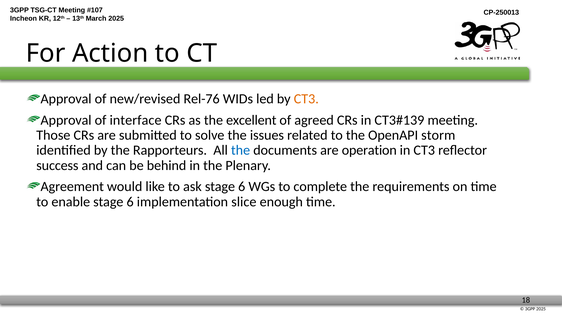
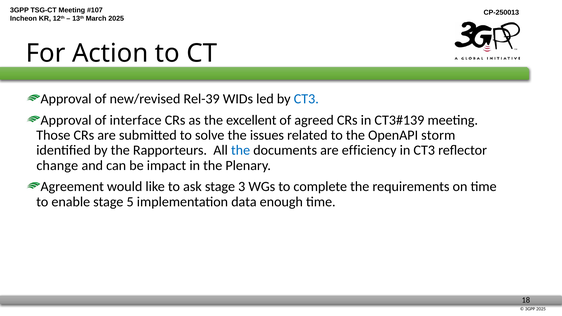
Rel-76: Rel-76 -> Rel-39 (202, 99)
CT3 colour: orange -> blue (306, 99)
operation: operation -> efficiency (369, 150)
success: success -> change (57, 166)
behind: behind -> impact (166, 166)
ask stage 6: 6 -> 3 (242, 187)
enable stage 6: 6 -> 5 (130, 202)
slice: slice -> data (244, 202)
